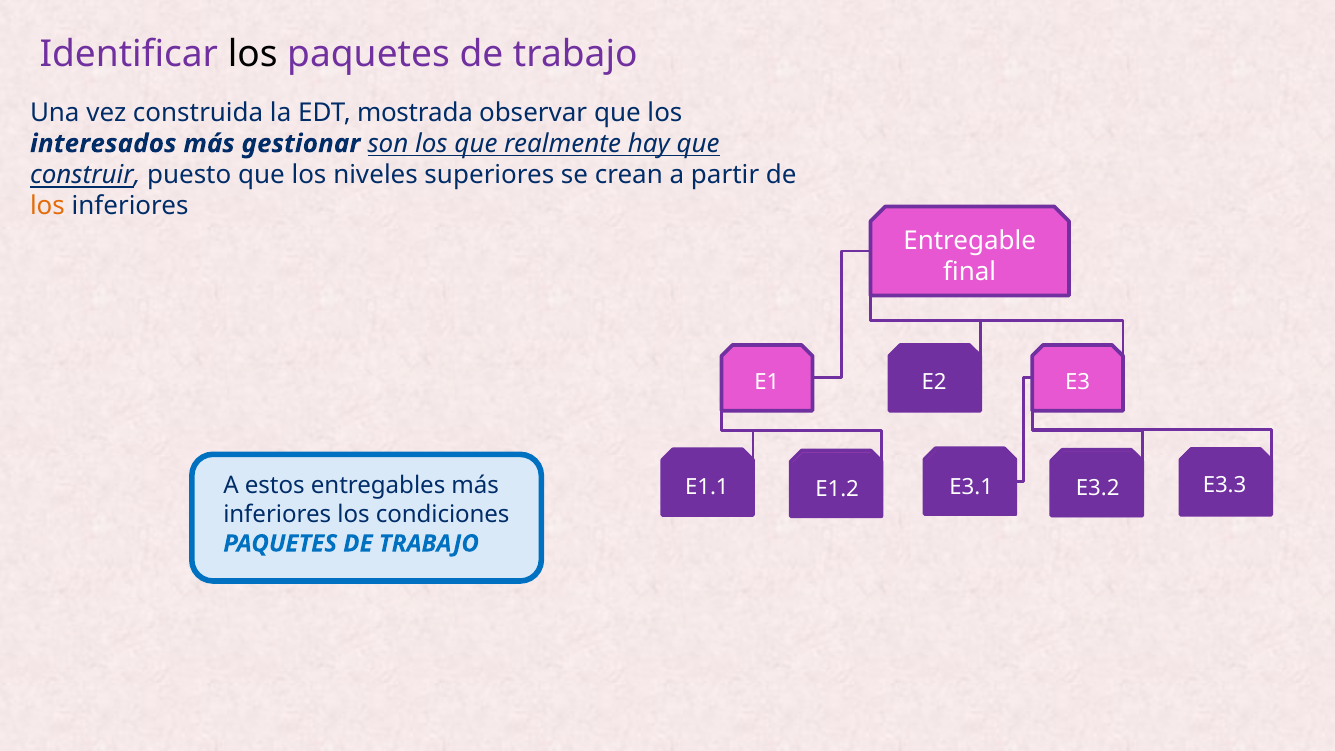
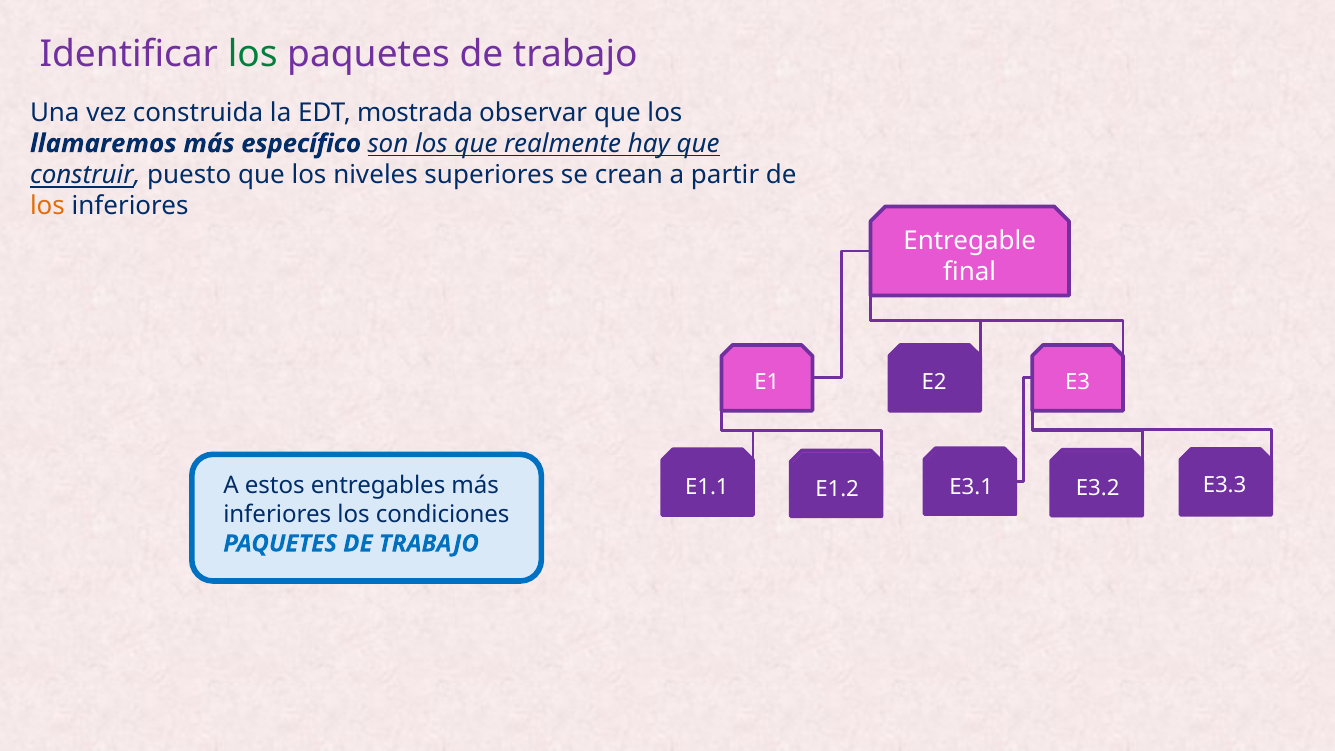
los colour: black -> green (253, 54)
interesados: interesados -> llamaremos (103, 144)
gestionar: gestionar -> específico (301, 144)
